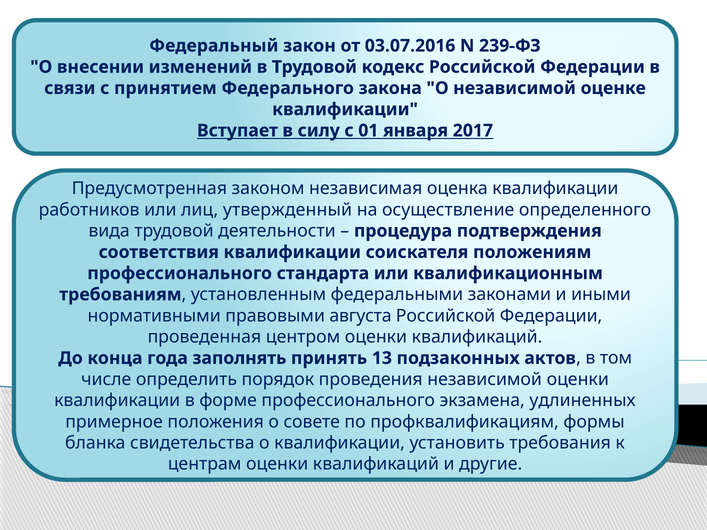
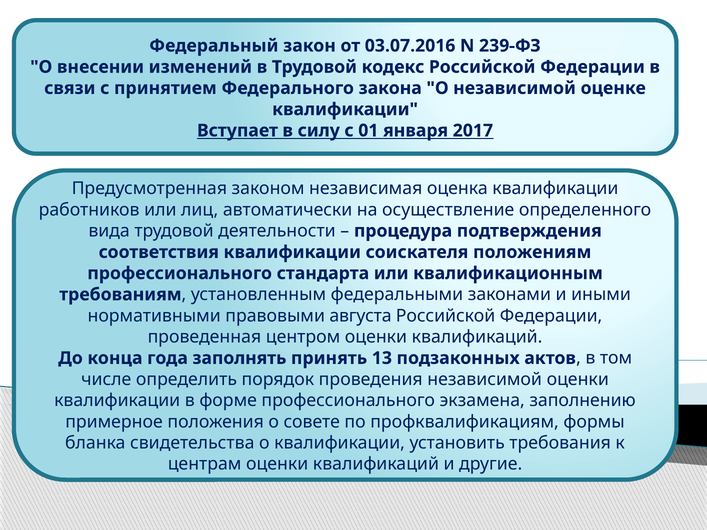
утвержденный: утвержденный -> автоматически (288, 210)
удлиненных: удлиненных -> заполнению (583, 401)
